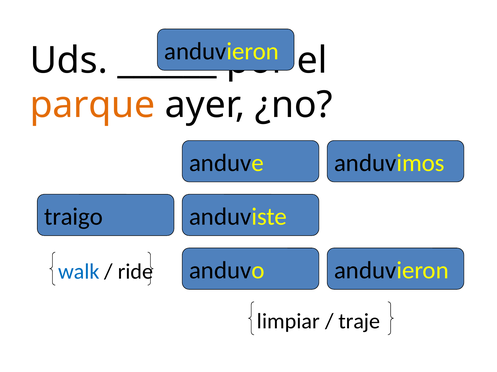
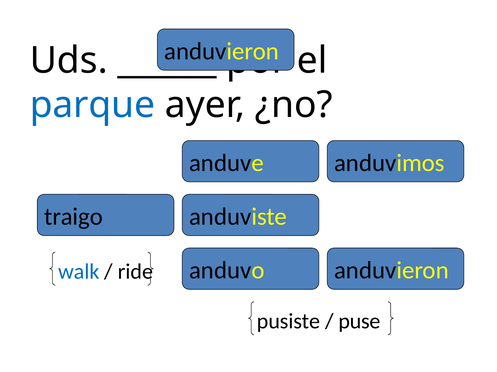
parque colour: orange -> blue (92, 105)
limpiar: limpiar -> pusiste (289, 322)
traje: traje -> puse (359, 322)
